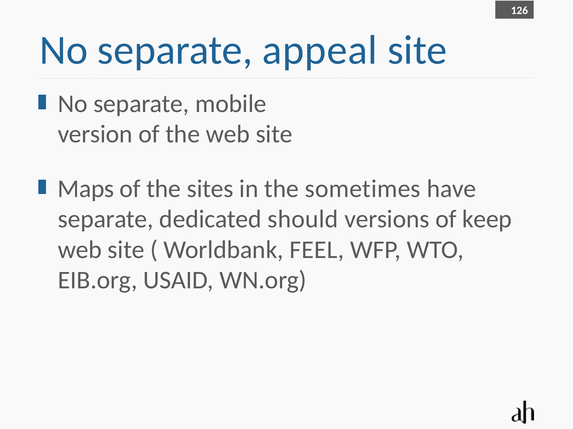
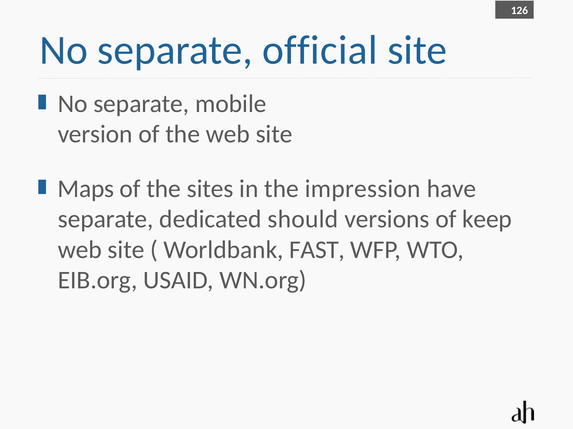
appeal: appeal -> official (320, 50)
sometimes: sometimes -> impression (363, 189)
FEEL: FEEL -> FAST (317, 250)
